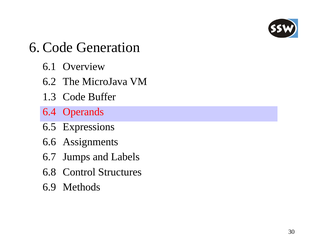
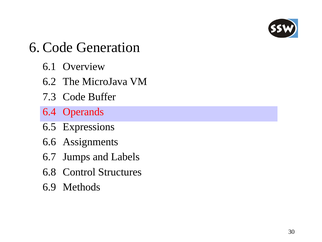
1.3: 1.3 -> 7.3 (49, 97)
